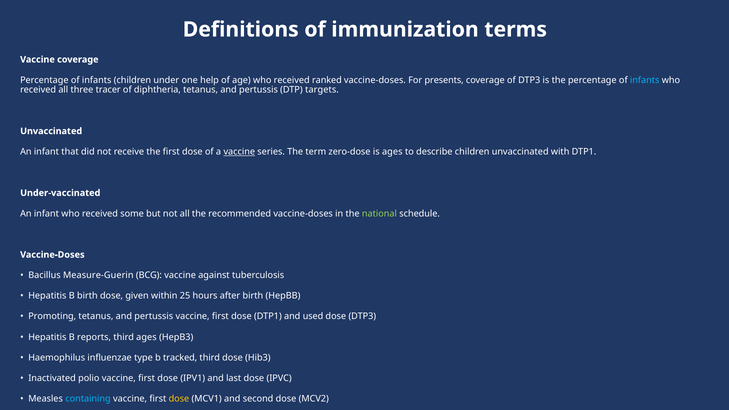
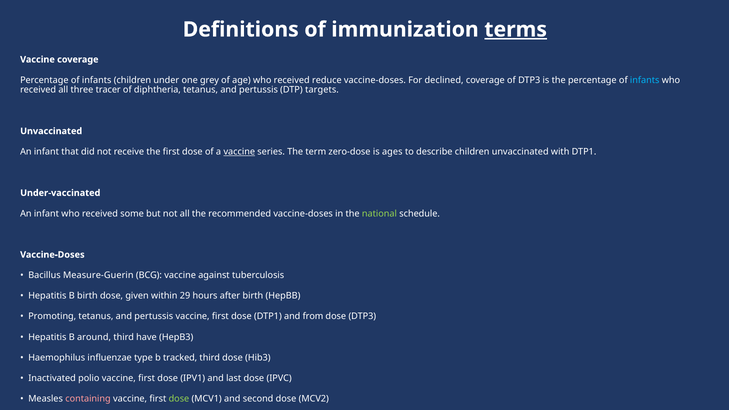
terms underline: none -> present (516, 30)
help: help -> grey (210, 80)
ranked: ranked -> reduce (327, 80)
presents: presents -> declined (444, 80)
25: 25 -> 29 (185, 296)
and used: used -> from (313, 317)
reports: reports -> around (94, 337)
third ages: ages -> have (146, 337)
containing colour: light blue -> pink (88, 399)
dose colour: yellow -> light green (179, 399)
